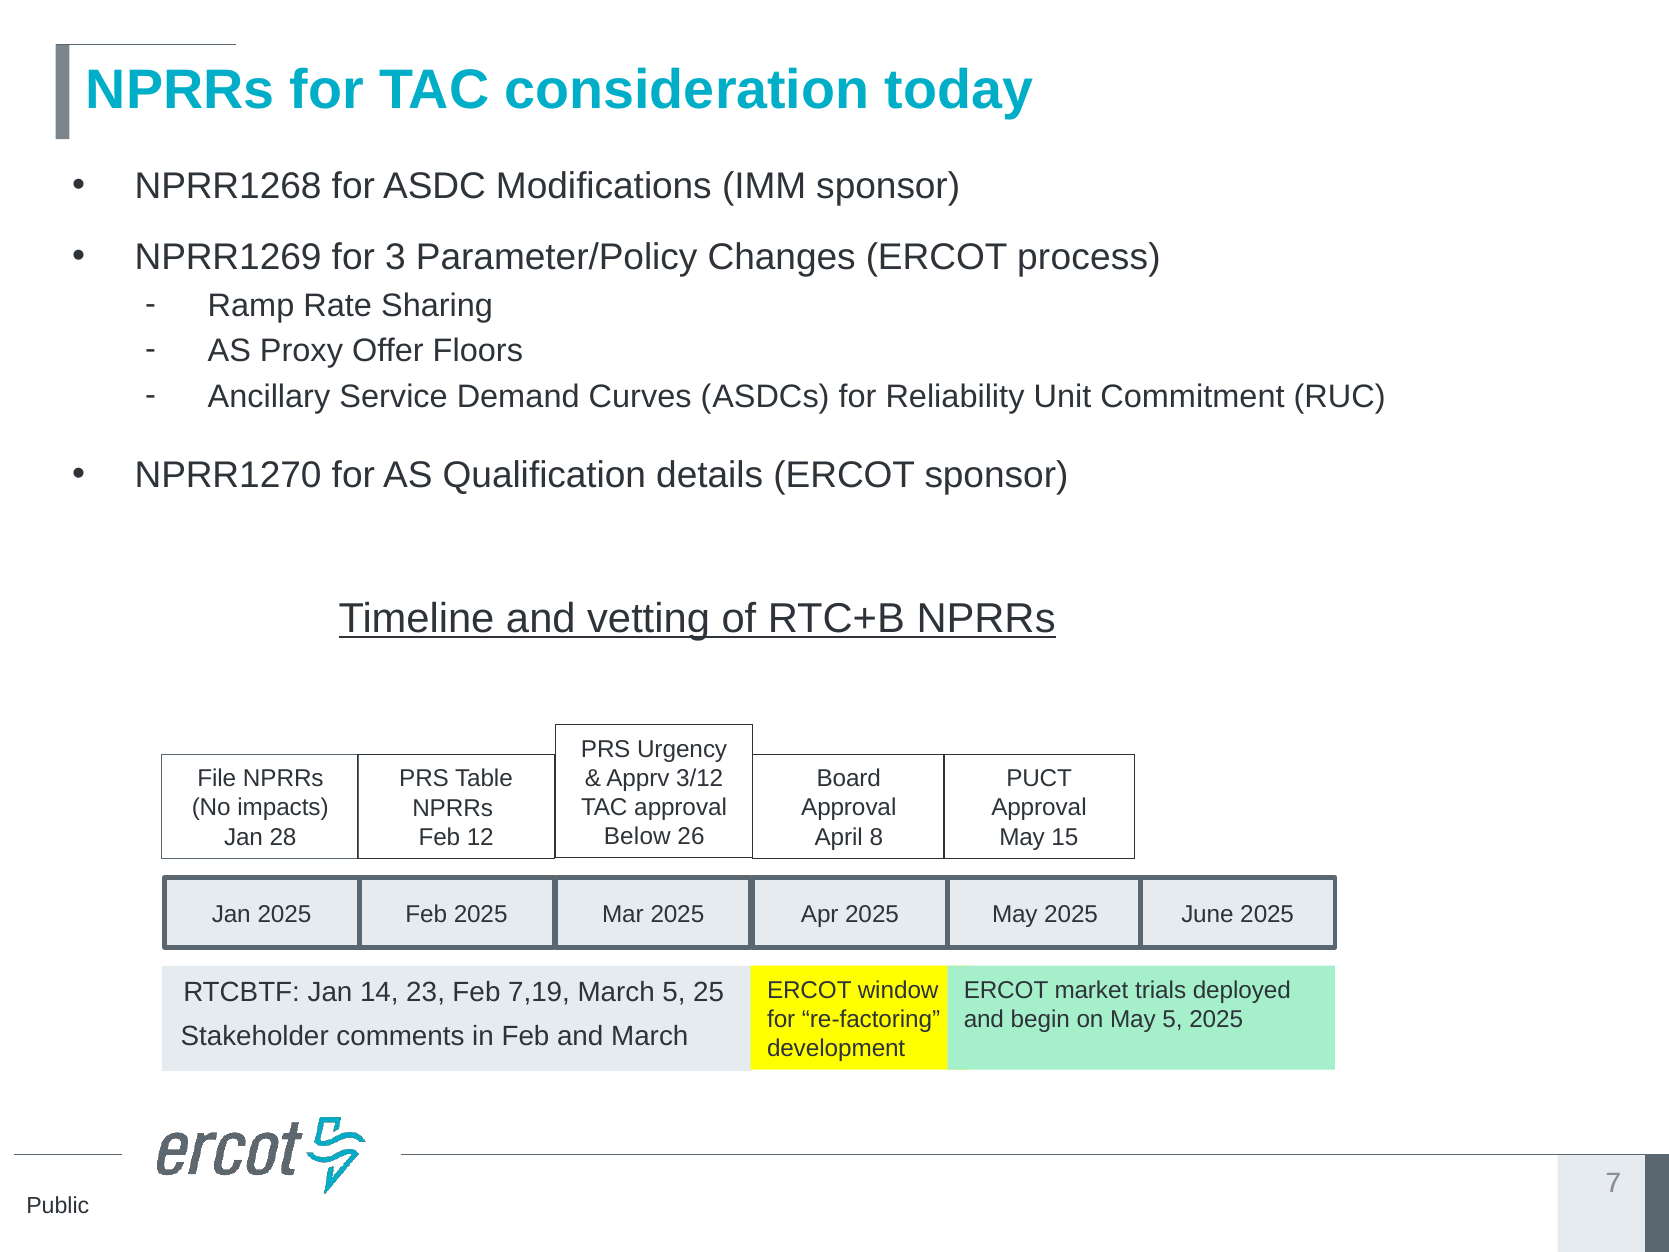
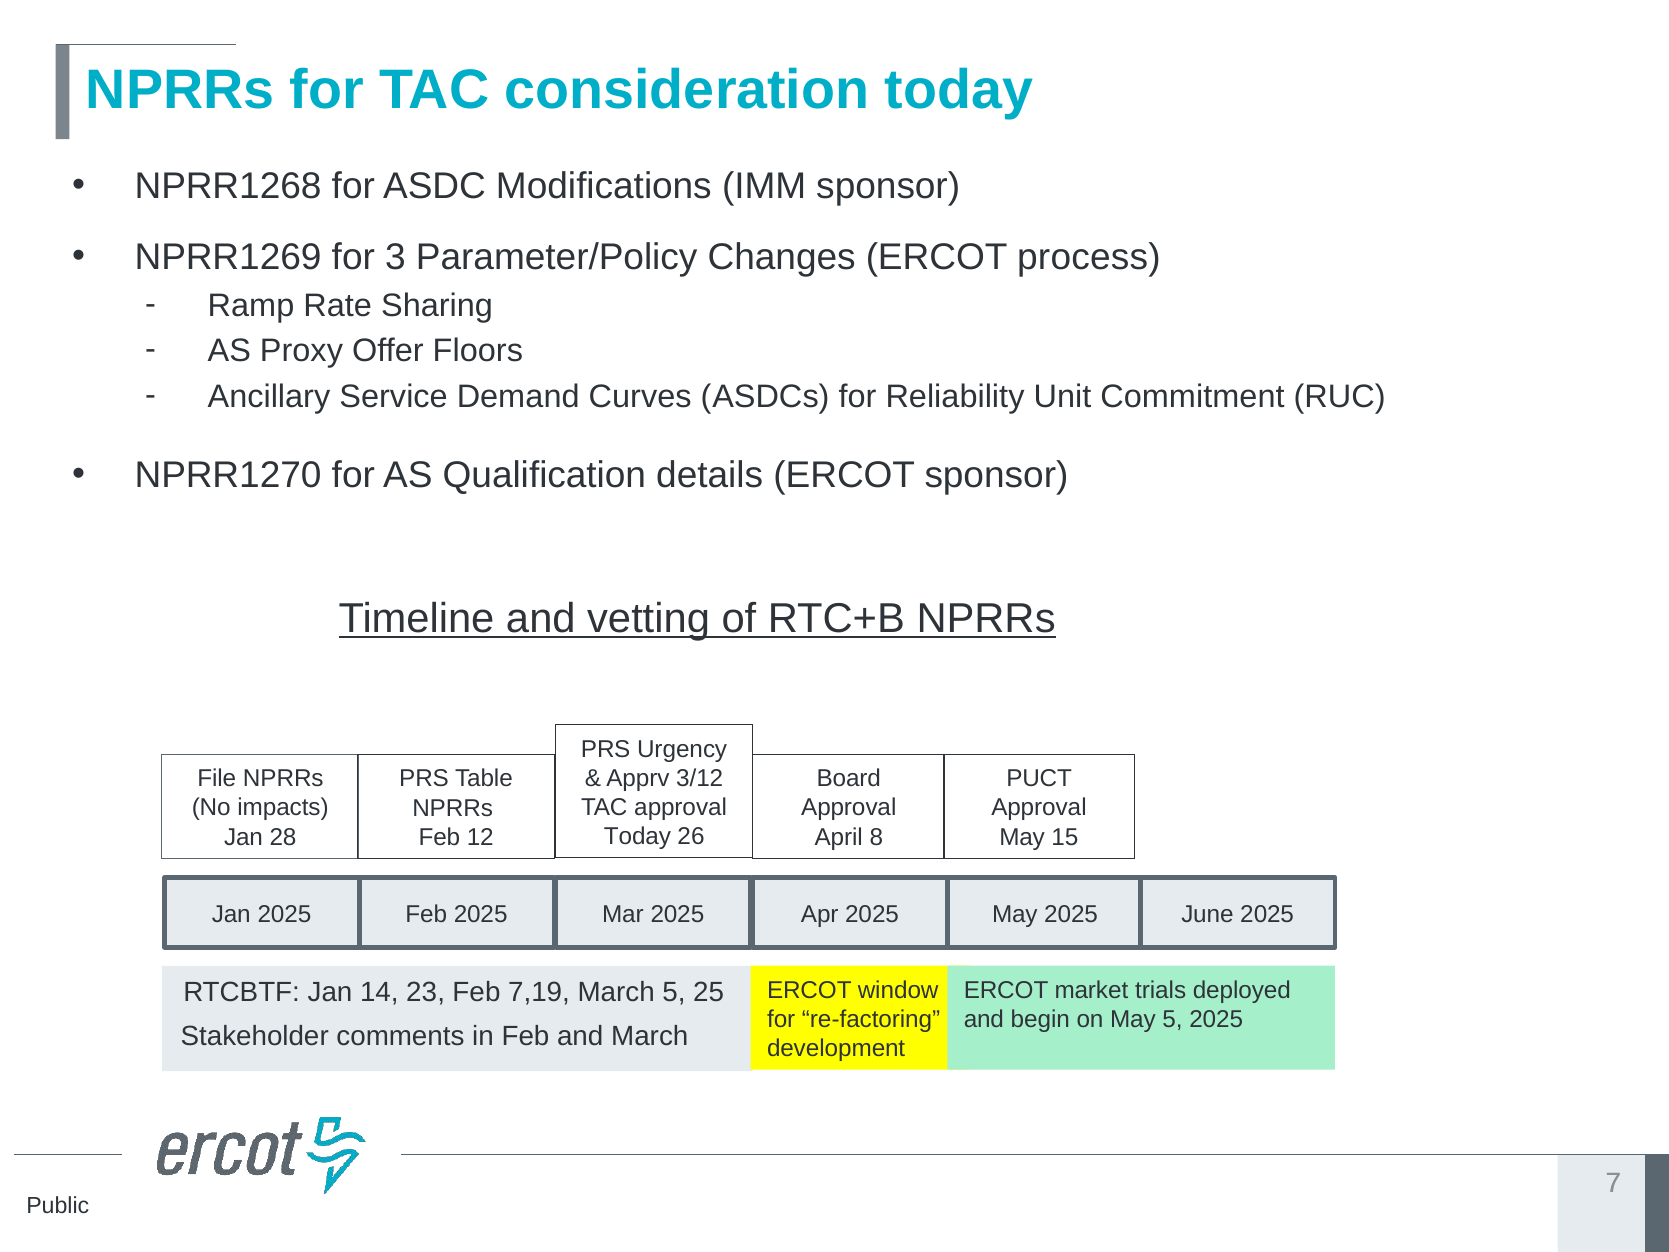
Below: Below -> Today (637, 837)
